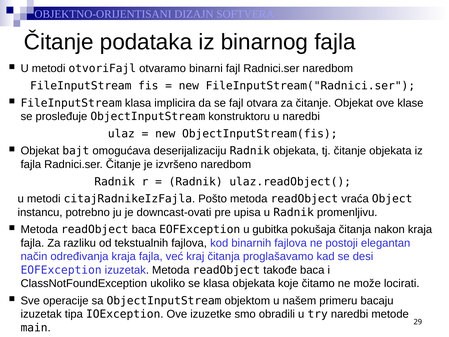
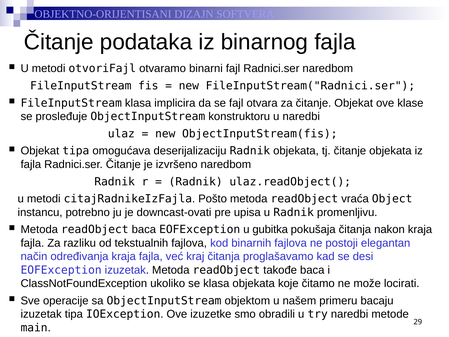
Objekat bajt: bajt -> tipa (76, 151)
